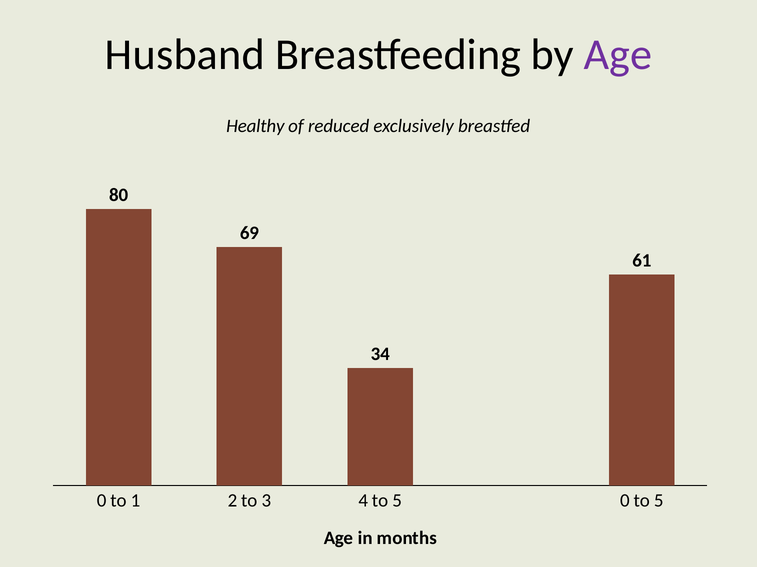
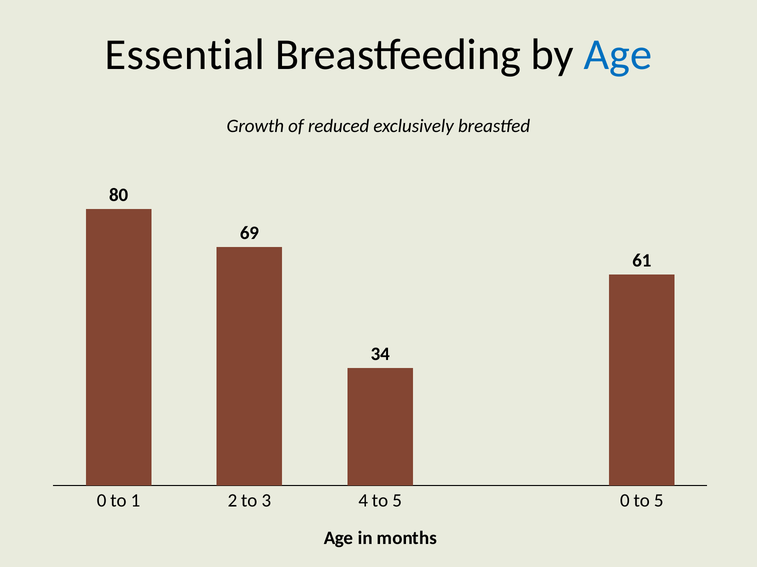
Husband: Husband -> Essential (185, 55)
Age colour: purple -> blue (618, 55)
Healthy: Healthy -> Growth (255, 126)
